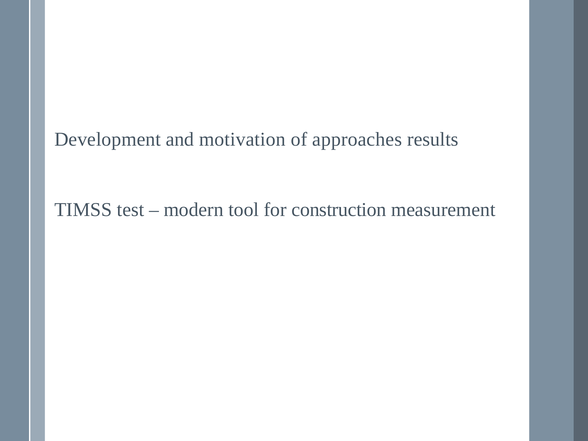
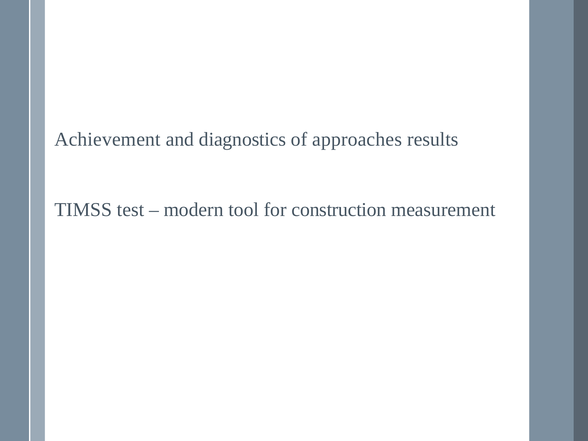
Development: Development -> Achievement (108, 139)
motivation: motivation -> diagnostics (243, 139)
